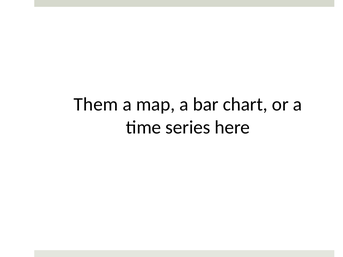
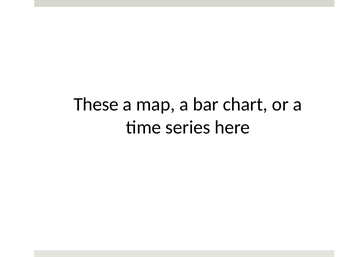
Them: Them -> These (96, 104)
